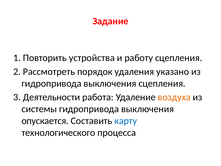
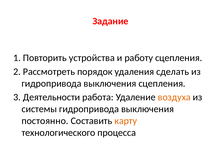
указано: указано -> сделать (173, 72)
опускается: опускается -> постоянно (45, 121)
карту colour: blue -> orange (126, 121)
